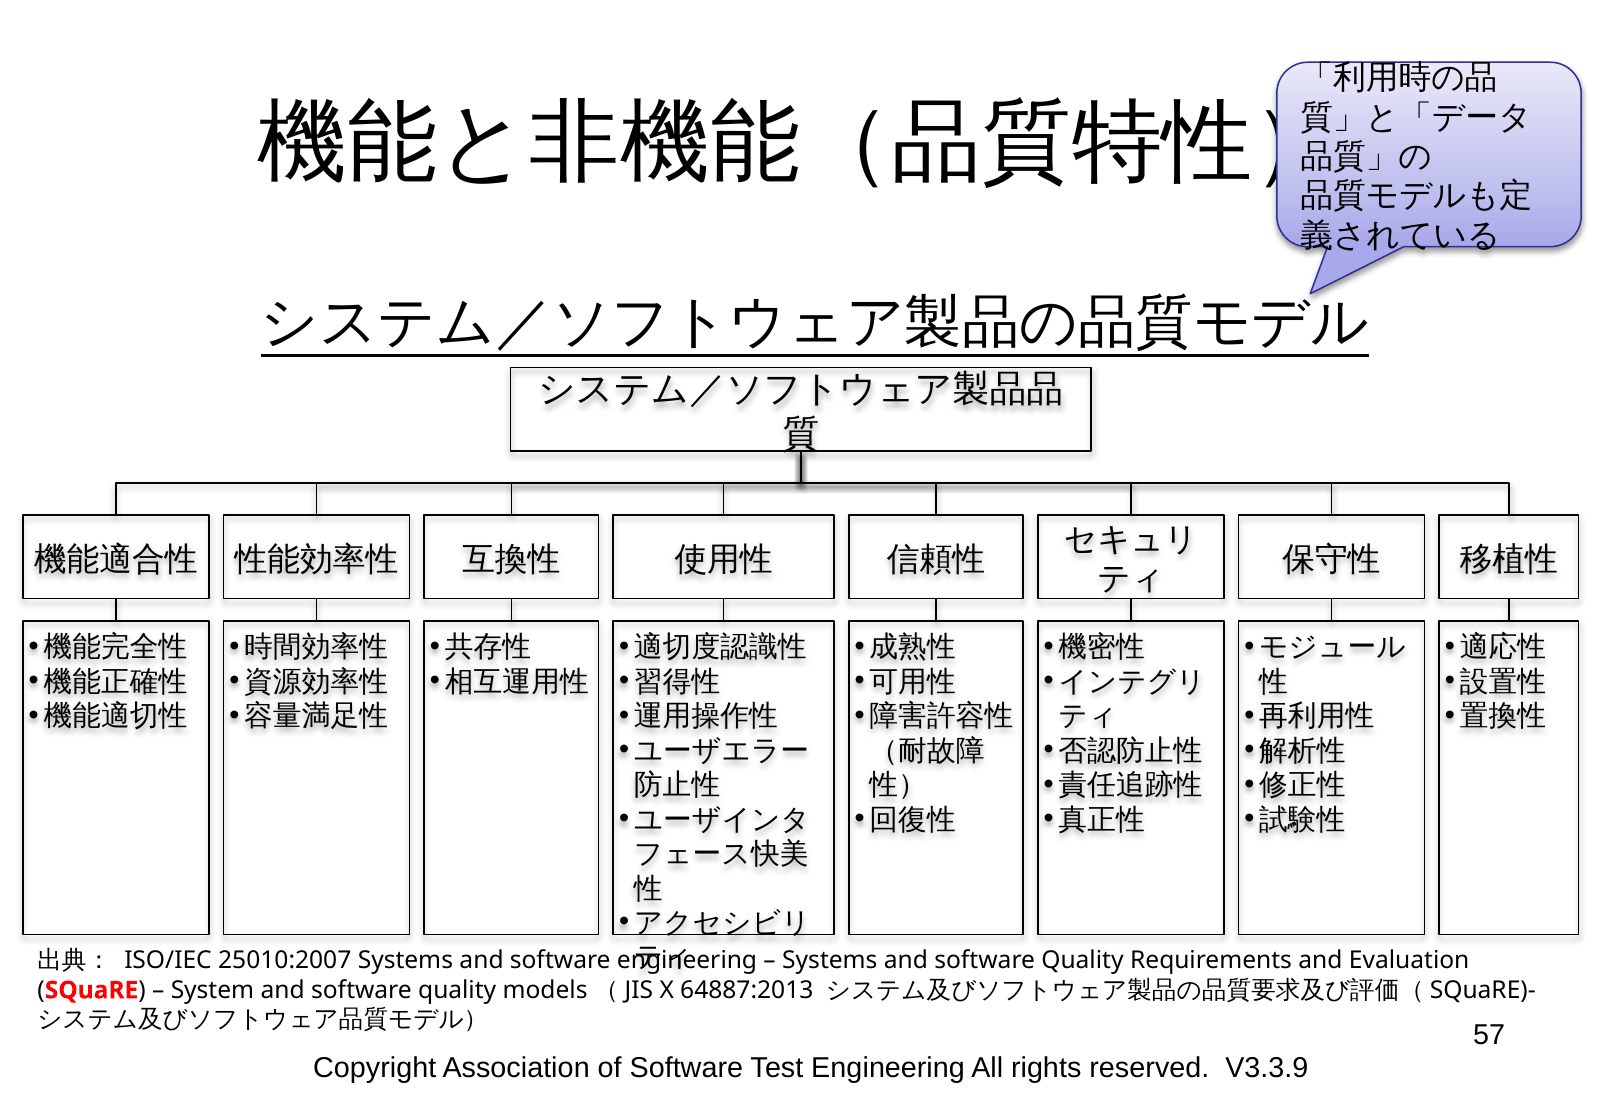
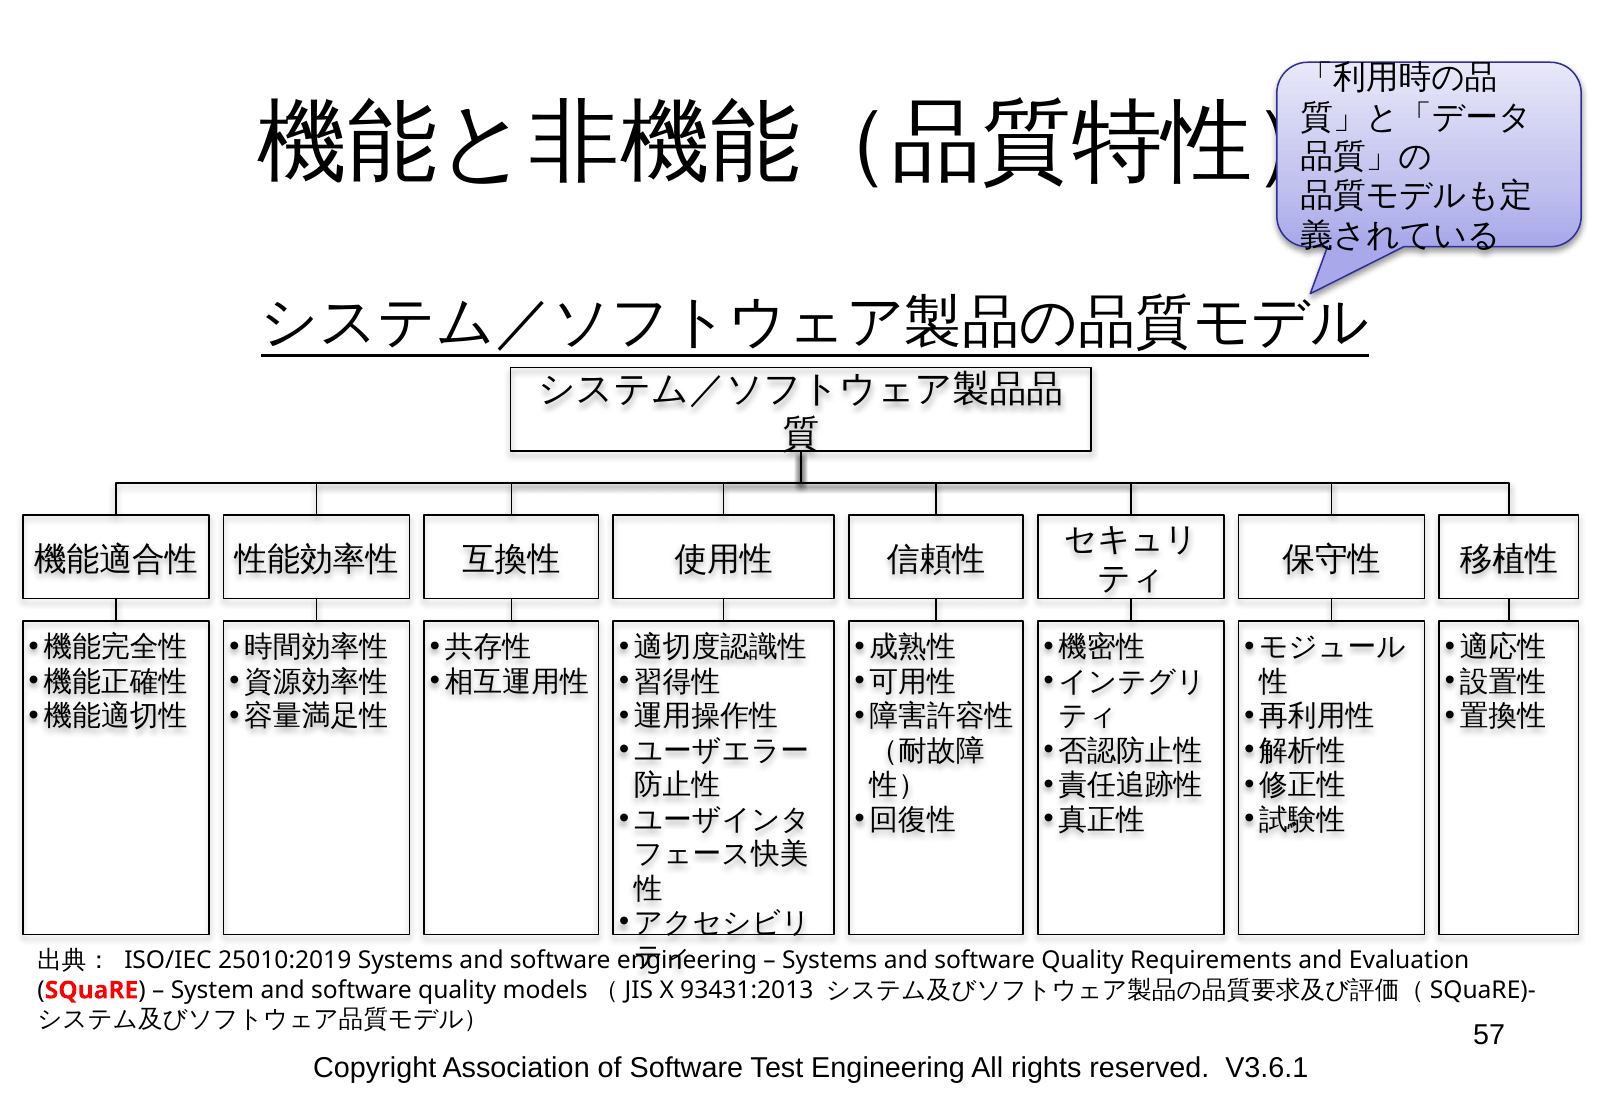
25010:2007: 25010:2007 -> 25010:2019 (285, 961)
64887:2013: 64887:2013 -> 93431:2013 (747, 991)
V3.3.9: V3.3.9 -> V3.6.1 (1267, 1069)
